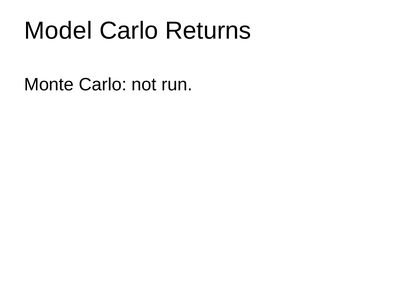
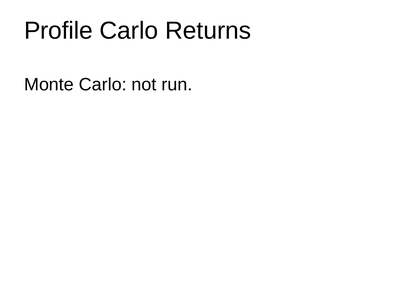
Model: Model -> Profile (58, 31)
